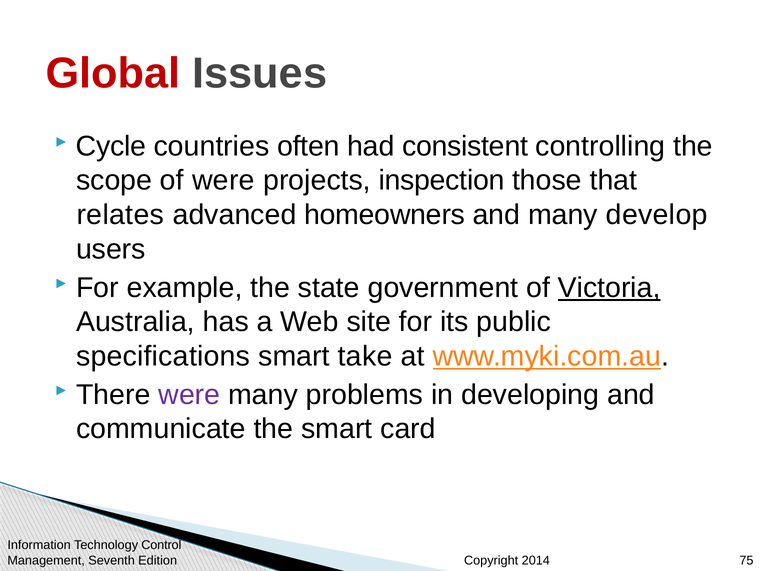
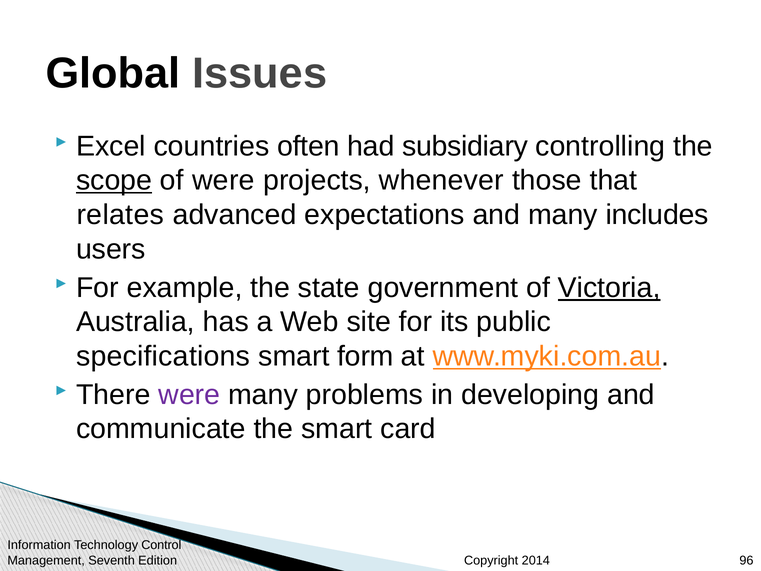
Global colour: red -> black (113, 73)
Cycle: Cycle -> Excel (111, 146)
consistent: consistent -> subsidiary (465, 146)
scope underline: none -> present (114, 180)
inspection: inspection -> whenever (441, 180)
homeowners: homeowners -> expectations (384, 215)
develop: develop -> includes (657, 215)
take: take -> form (365, 356)
75: 75 -> 96 (746, 560)
